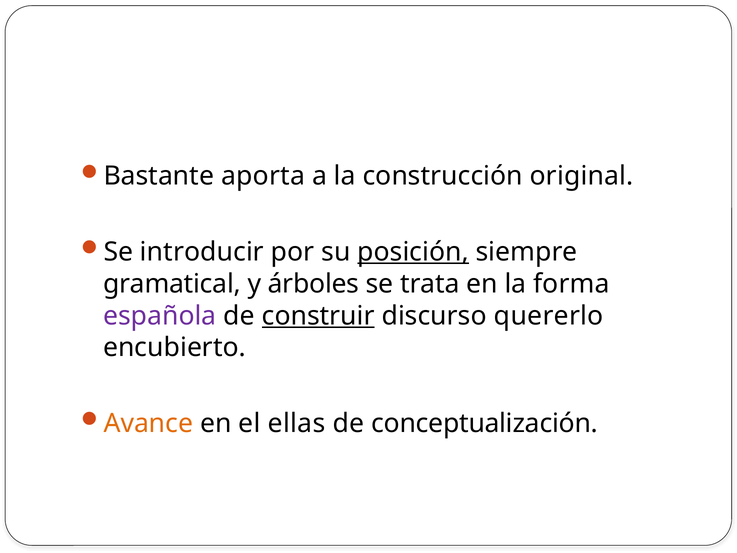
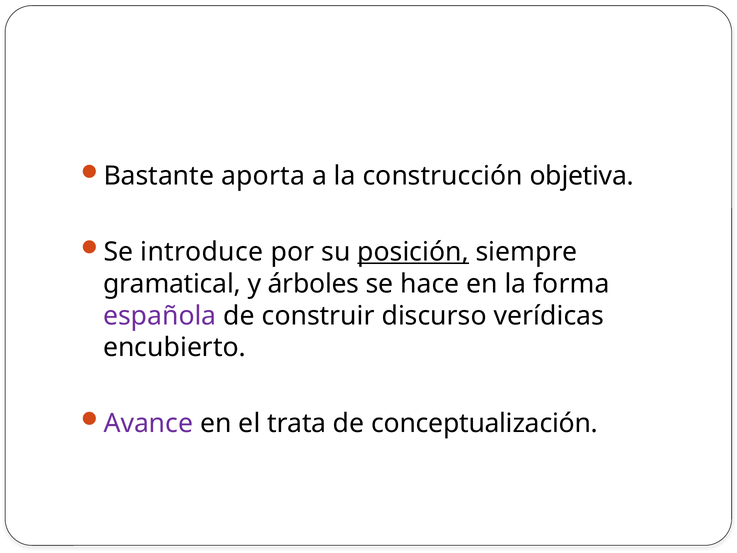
original: original -> objetiva (582, 176)
introducir: introducir -> introduce (202, 252)
trata: trata -> hace (430, 284)
construir underline: present -> none (318, 316)
quererlo: quererlo -> verídicas (549, 316)
Avance colour: orange -> purple (148, 423)
ellas: ellas -> trata (297, 423)
